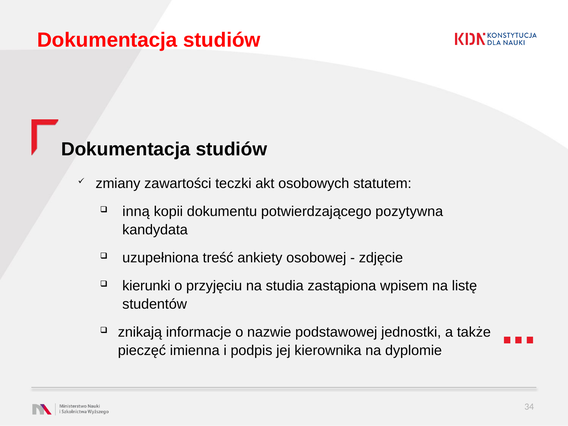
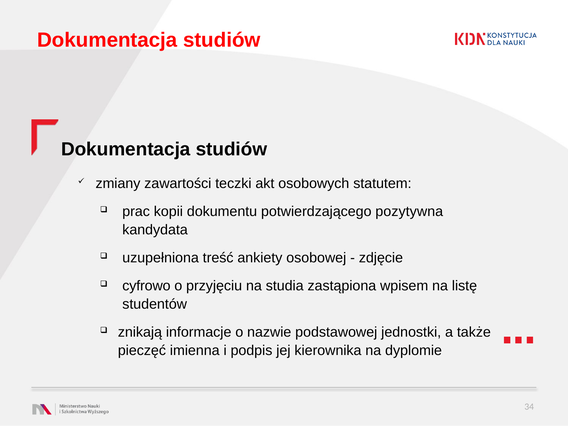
inną: inną -> prac (136, 211)
kierunki: kierunki -> cyfrowo (146, 286)
